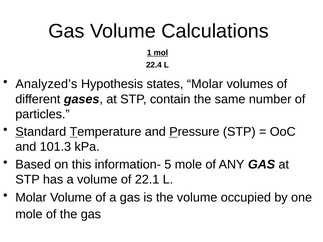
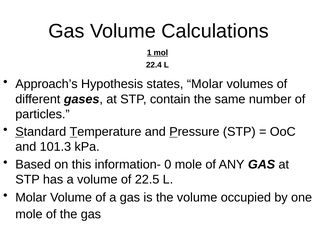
Analyzed’s: Analyzed’s -> Approach’s (46, 84)
5: 5 -> 0 (168, 165)
22.1: 22.1 -> 22.5 (147, 180)
